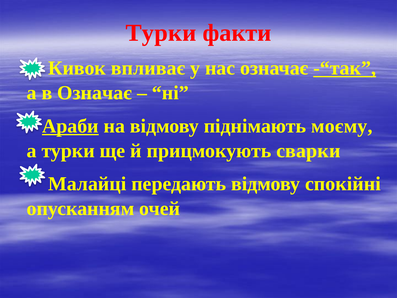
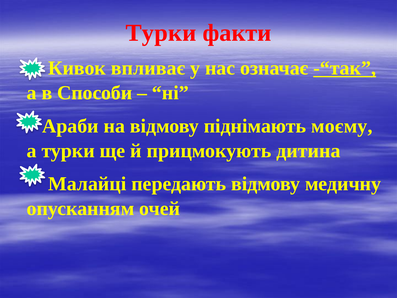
в Означає: Означає -> Способи (95, 93)
Араби underline: present -> none (70, 126)
сварки: сварки -> дитина (308, 151)
спокійні: спокійні -> медичну (343, 184)
